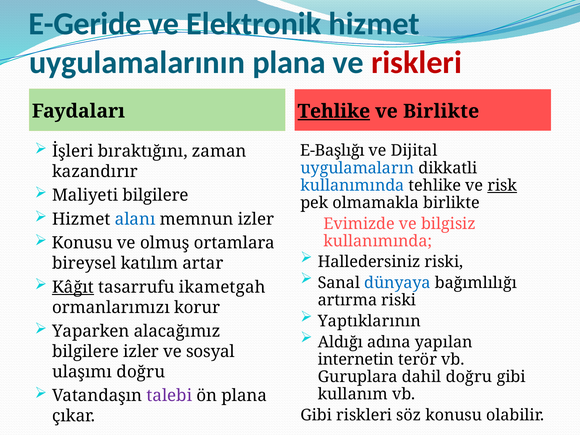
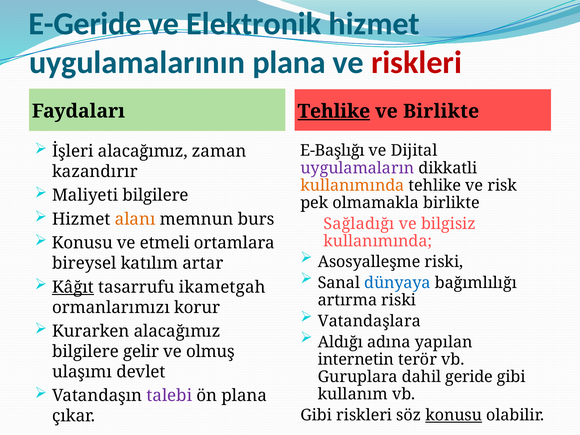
İşleri bıraktığını: bıraktığını -> alacağımız (143, 151)
uygulamaların colour: blue -> purple (357, 168)
kullanımında colour: blue -> orange (352, 185)
risk underline: present -> none (502, 185)
alanı colour: blue -> orange (135, 219)
memnun izler: izler -> burs (256, 219)
Evimizde: Evimizde -> Sağladığı (359, 224)
olmuş: olmuş -> etmeli (165, 243)
Halledersiniz: Halledersiniz -> Asosyalleşme (369, 262)
Yaptıklarının: Yaptıklarının -> Vatandaşlara (369, 321)
Yaparken: Yaparken -> Kurarken (91, 331)
bilgilere izler: izler -> gelir (141, 352)
sosyal: sosyal -> olmuş (210, 352)
ulaşımı doğru: doğru -> devlet (141, 372)
dahil doğru: doğru -> geride (469, 377)
konusu underline: none -> present (454, 415)
